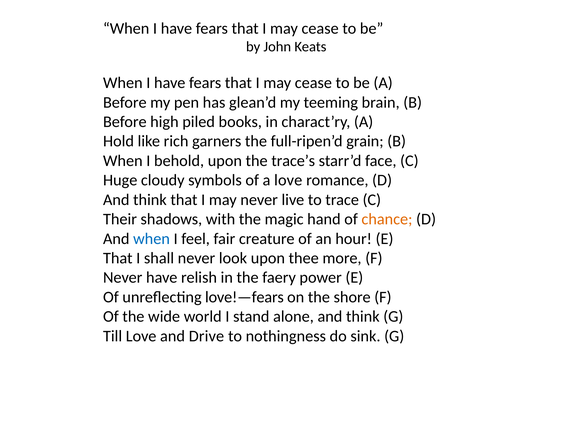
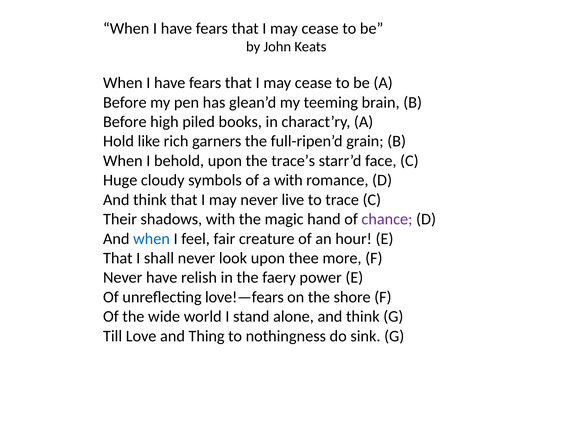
a love: love -> with (288, 180)
chance colour: orange -> purple (387, 219)
Drive: Drive -> Thing (207, 336)
